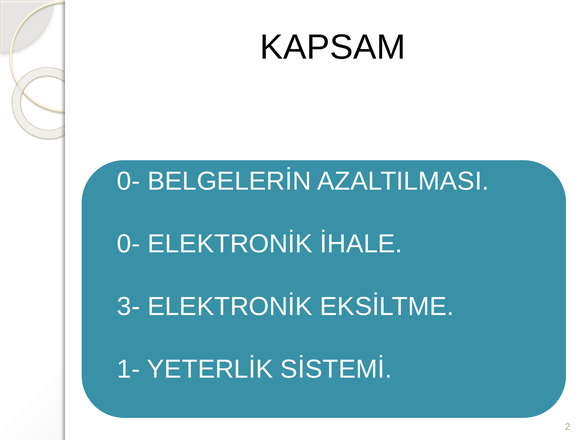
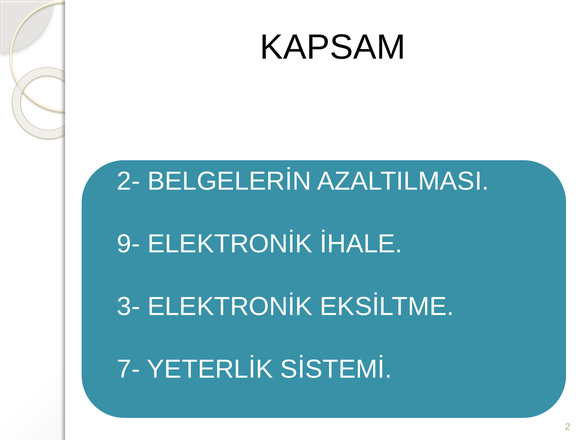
0-: 0- -> 2- (129, 181)
0-: 0- -> 9- (129, 244)
1-: 1- -> 7- (129, 369)
